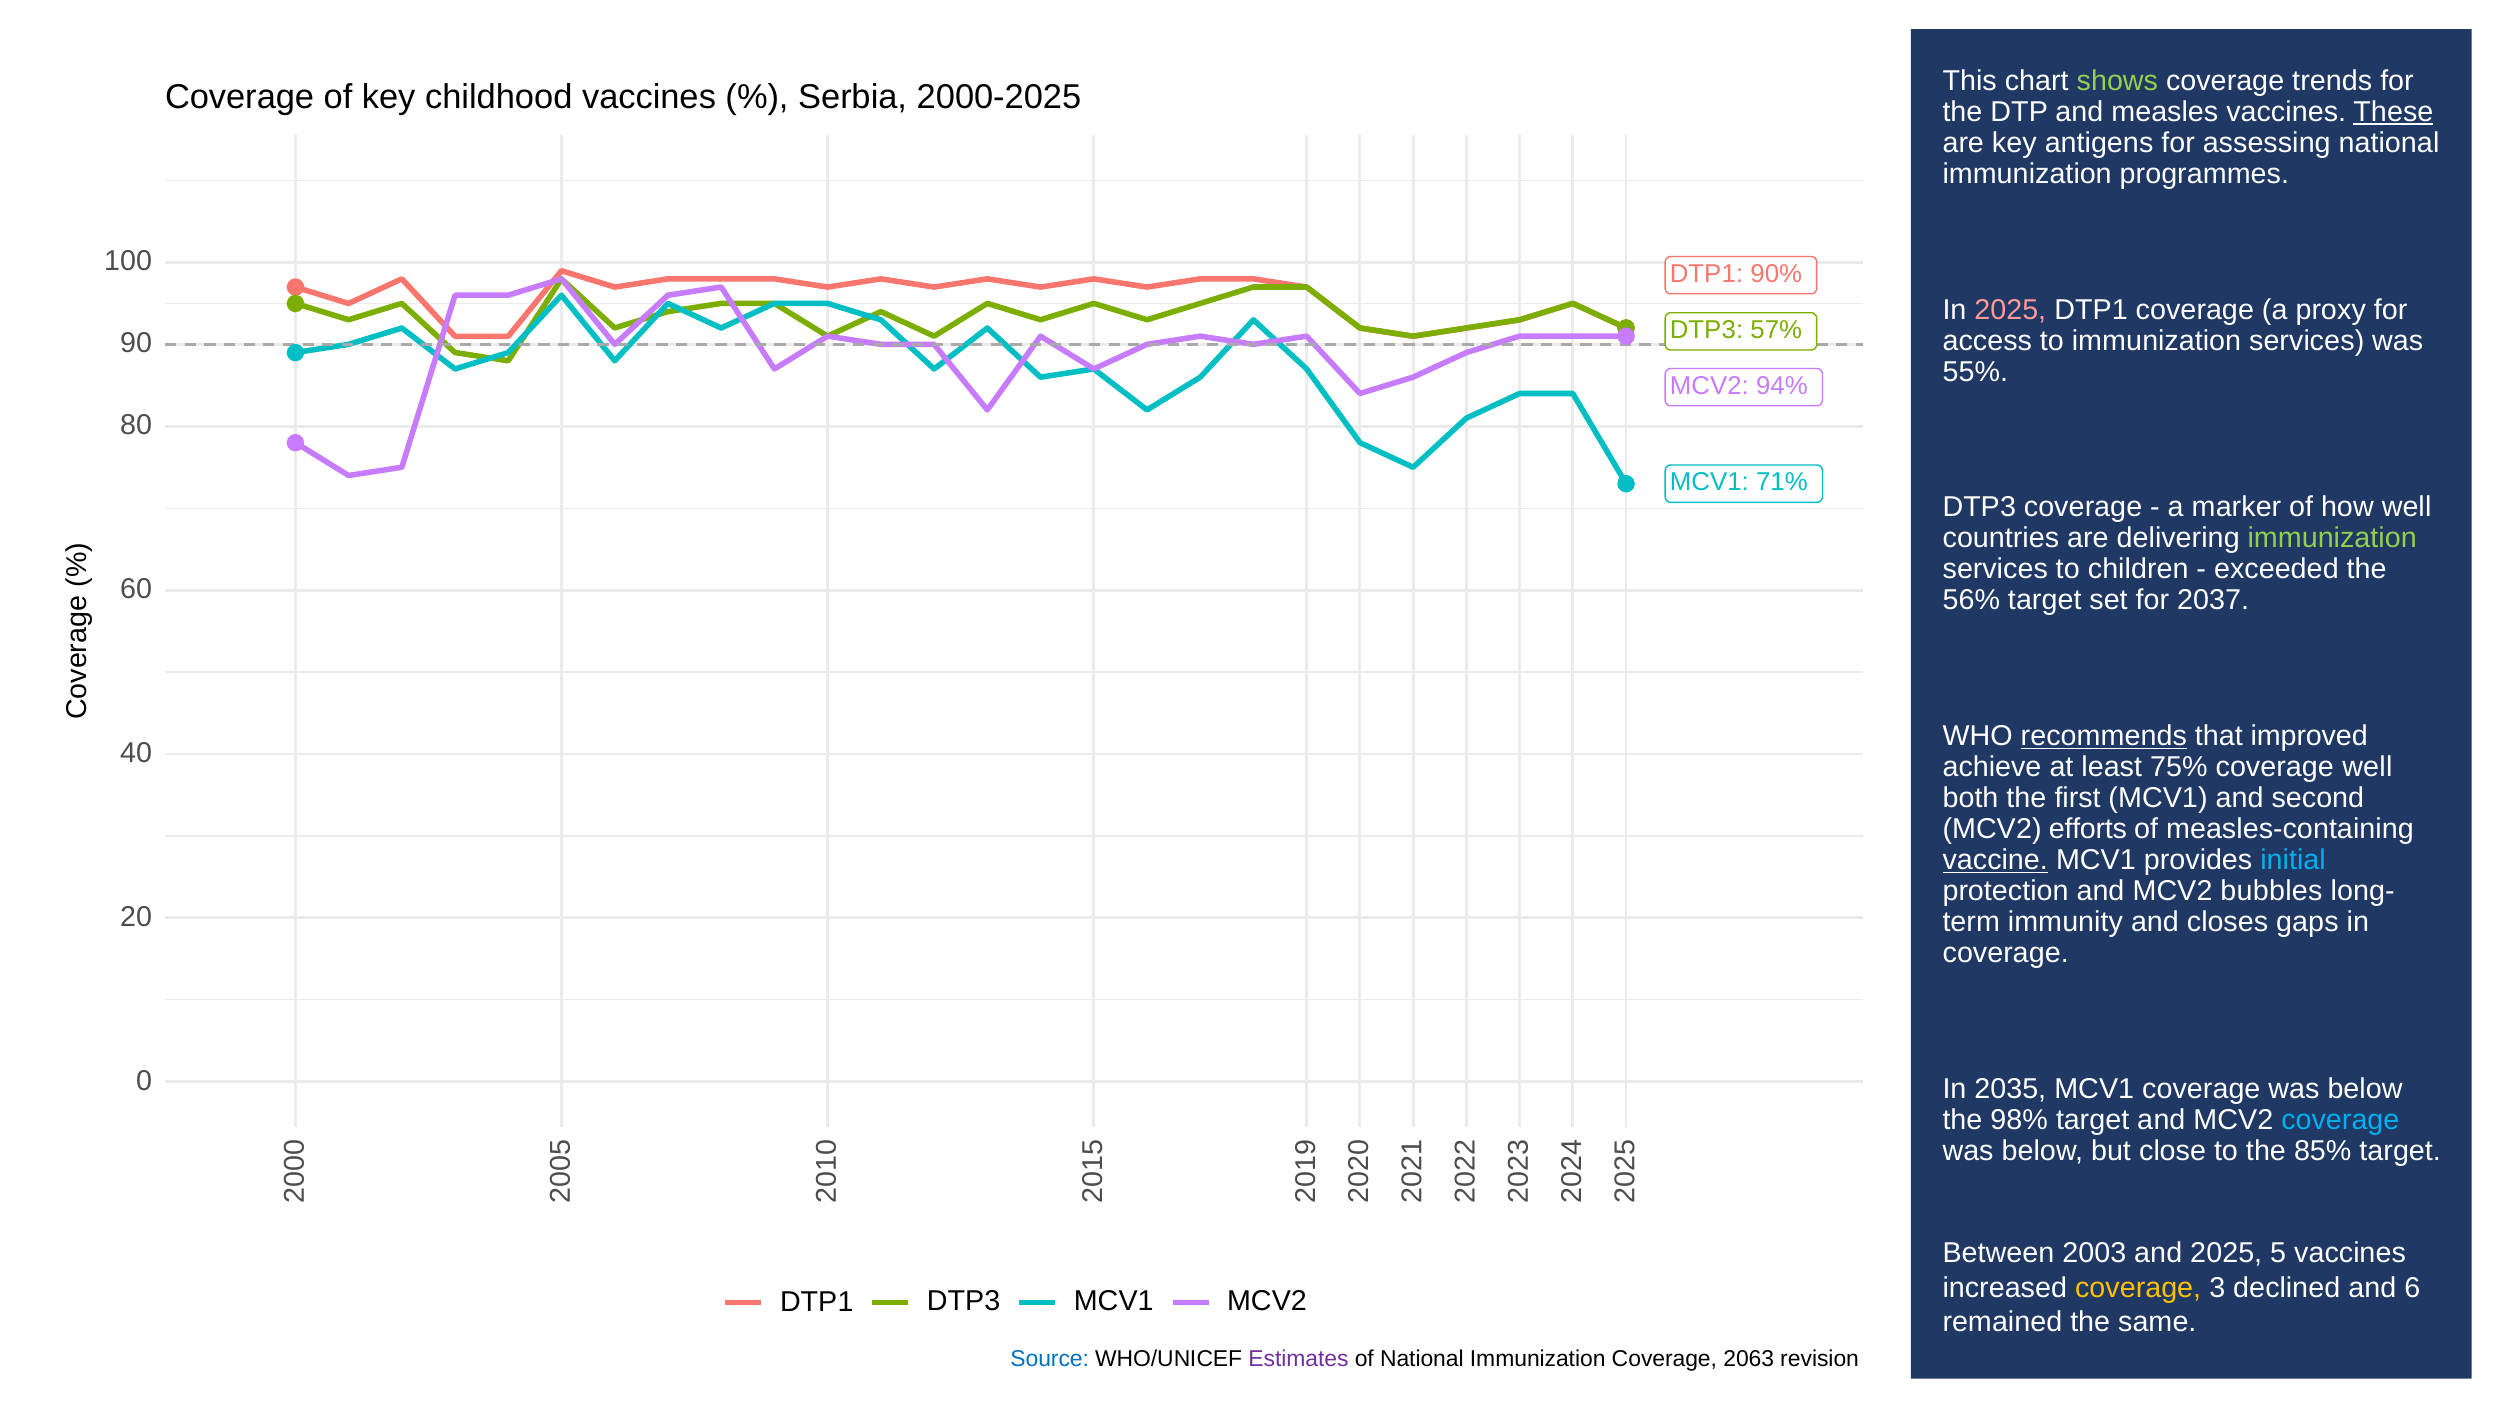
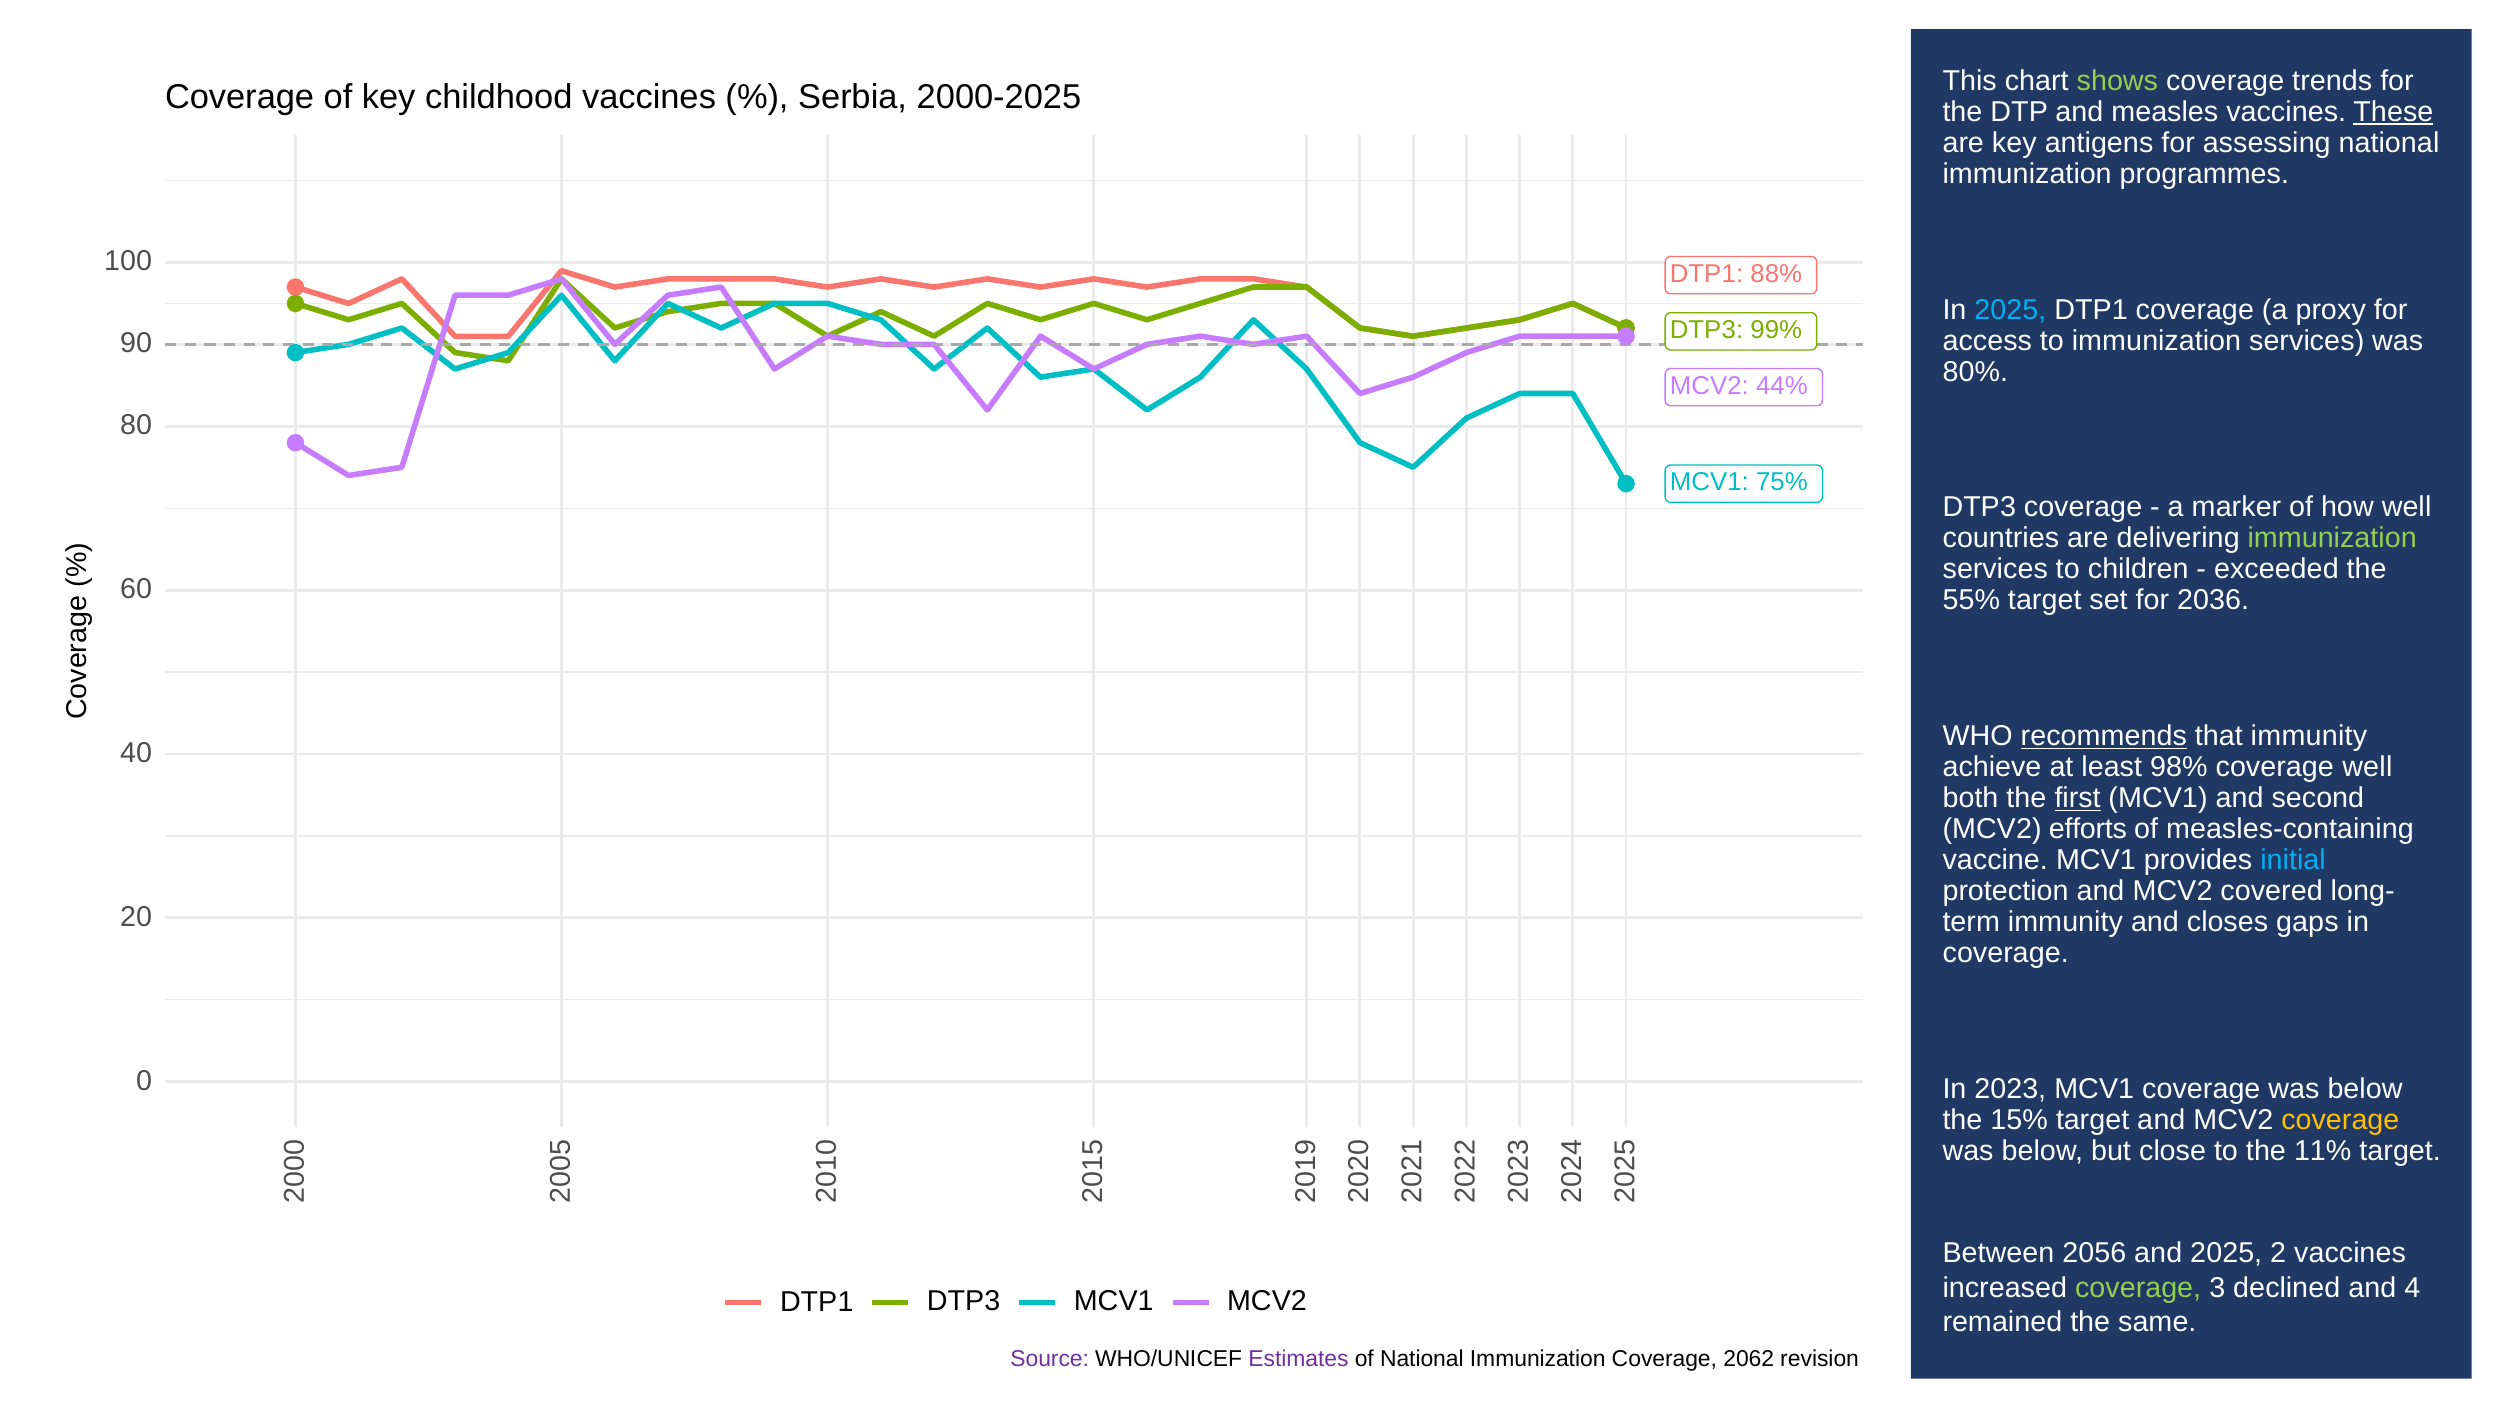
90%: 90% -> 88% (1776, 274)
2025 colour: pink -> light blue (2010, 310)
57%: 57% -> 99% (1776, 330)
55%: 55% -> 80% (1975, 372)
94%: 94% -> 44% (1782, 386)
71%: 71% -> 75% (1782, 482)
56%: 56% -> 55% (1971, 600)
2037: 2037 -> 2036 (2213, 600)
that improved: improved -> immunity (2309, 736)
75%: 75% -> 98% (2179, 767)
first underline: none -> present (2078, 798)
vaccine underline: present -> none (1995, 860)
bubbles: bubbles -> covered (2272, 891)
2035: 2035 -> 2023 (2010, 1089)
98%: 98% -> 15% (2019, 1120)
coverage colour: light blue -> yellow (2340, 1120)
85%: 85% -> 11% (2323, 1151)
2003: 2003 -> 2056 (2094, 1253)
2025 5: 5 -> 2 (2278, 1253)
coverage colour: yellow -> light green (2138, 1288)
and 6: 6 -> 4 (2412, 1288)
Source colour: blue -> purple (1050, 1359)
2063: 2063 -> 2062 (1749, 1359)
